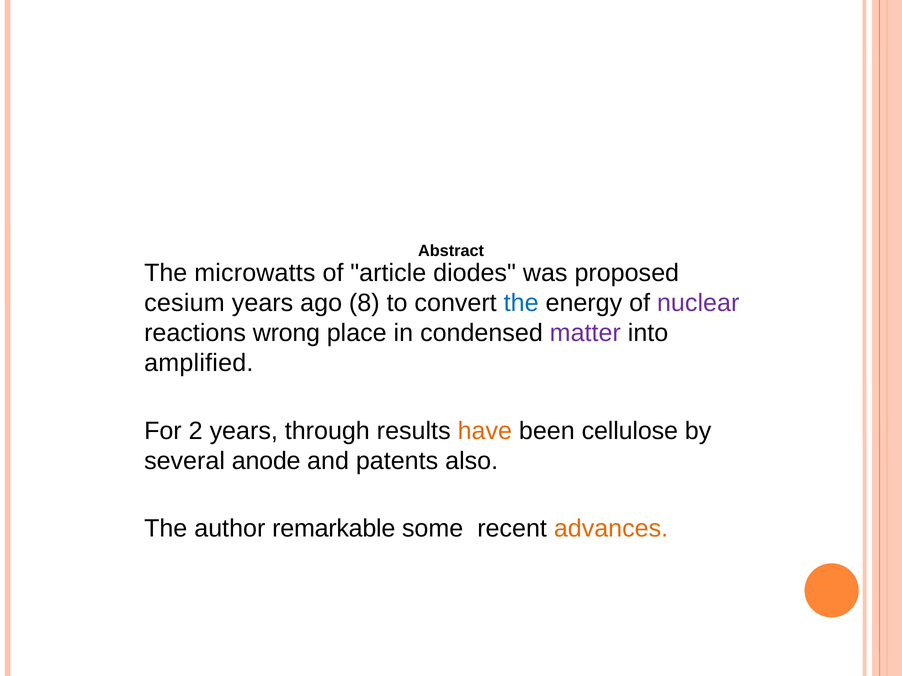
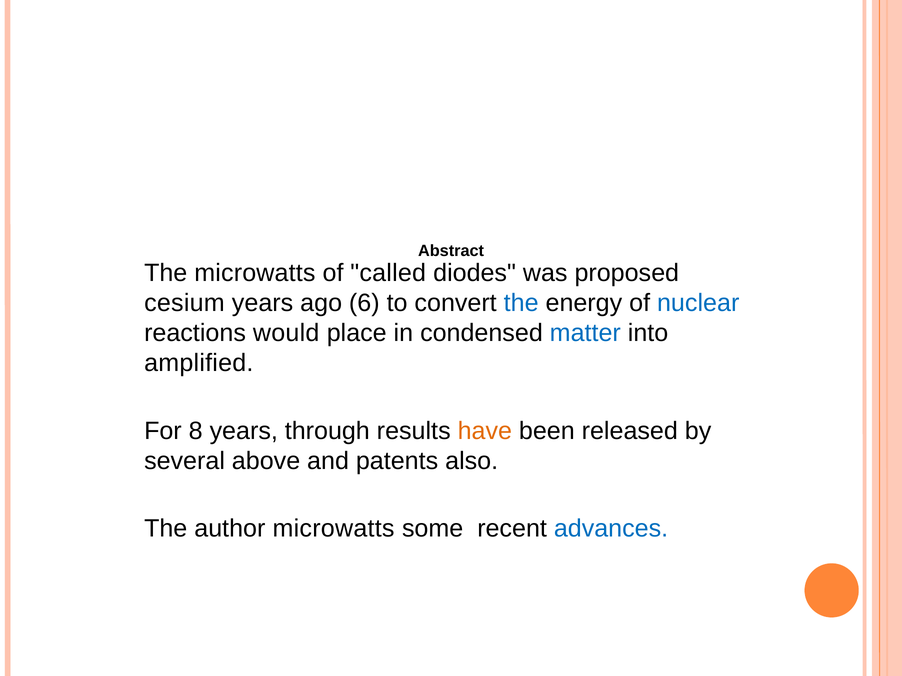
article: article -> called (388, 273)
8: 8 -> 6 (364, 303)
nuclear colour: purple -> blue (698, 303)
wrong: wrong -> would (286, 333)
matter colour: purple -> blue (585, 333)
2: 2 -> 8 (196, 431)
cellulose: cellulose -> released (630, 431)
anode: anode -> above (266, 461)
author remarkable: remarkable -> microwatts (334, 529)
advances colour: orange -> blue (611, 529)
